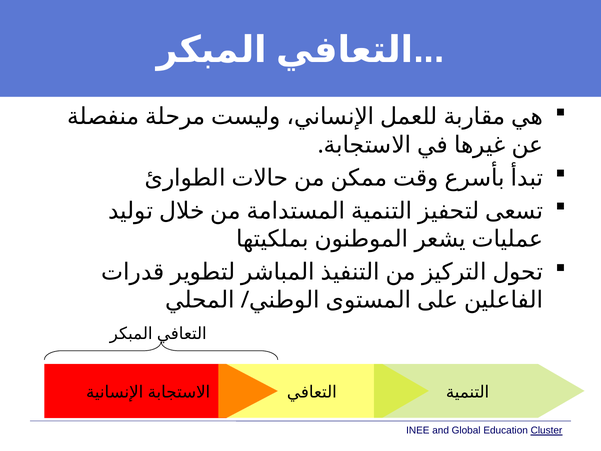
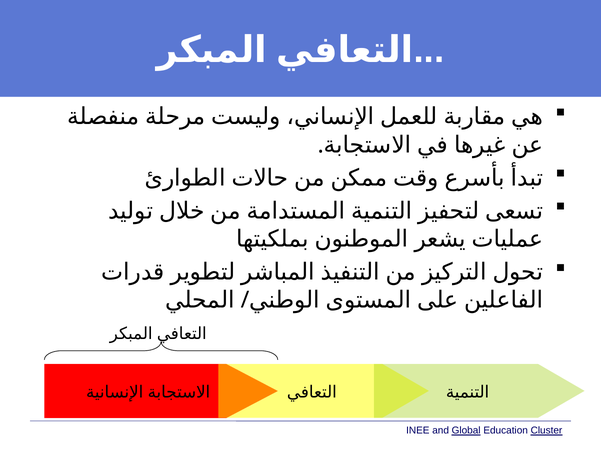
Global underline: none -> present (466, 430)
